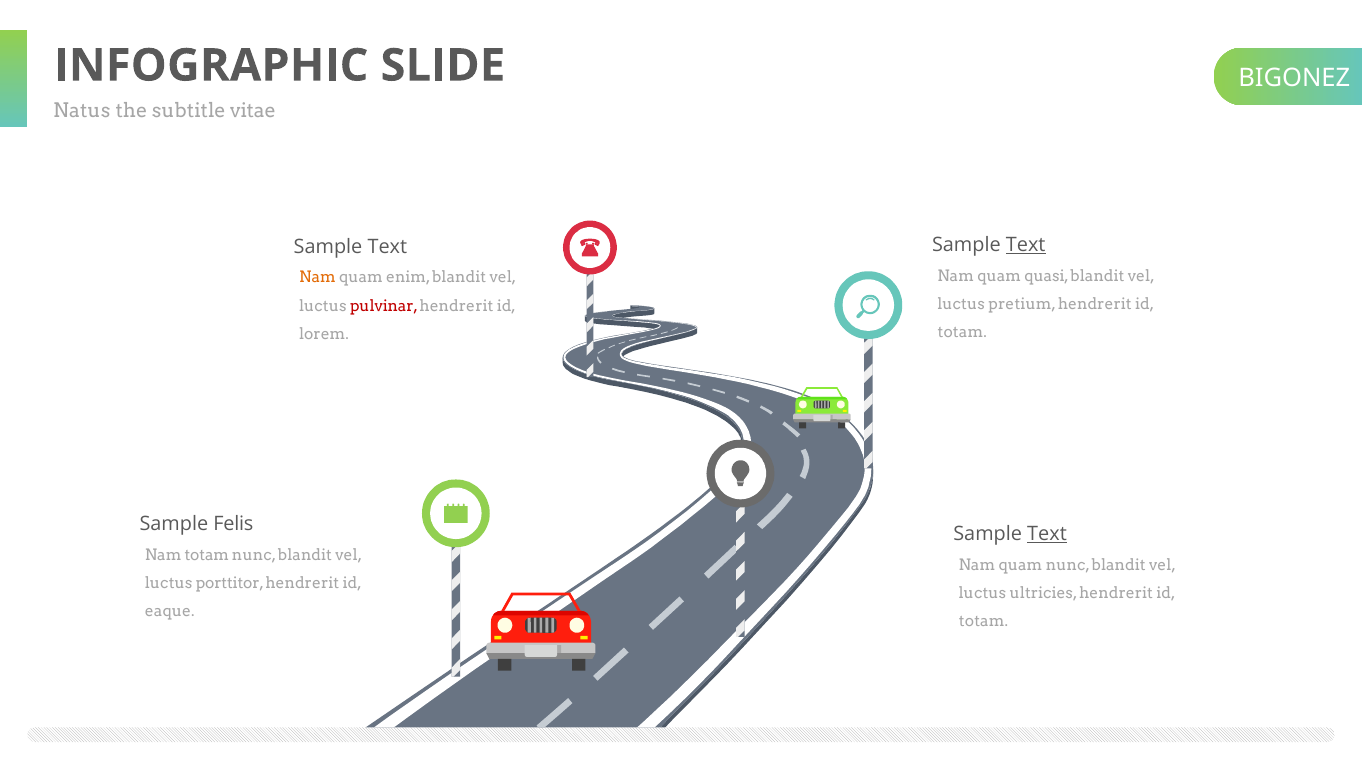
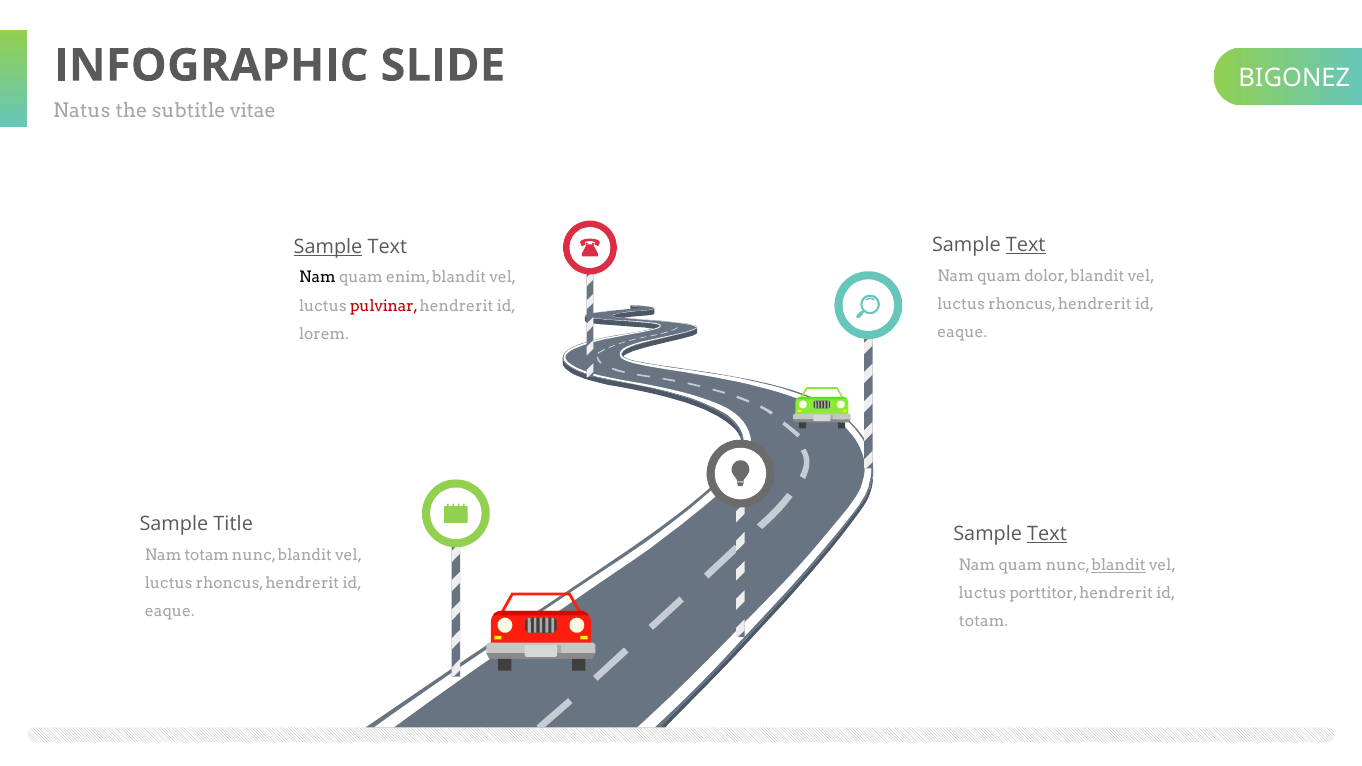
Sample underline: none -> present (328, 247)
quasi: quasi -> dolor (1047, 277)
Nam colour: orange -> black (317, 278)
pretium: pretium -> rhoncus (1022, 305)
totam: totam -> eaque (962, 333)
Felis: Felis -> Title (233, 524)
blandit underline: none -> present (1119, 566)
porttitor: porttitor -> rhoncus (230, 583)
ultricies: ultricies -> porttitor (1044, 594)
